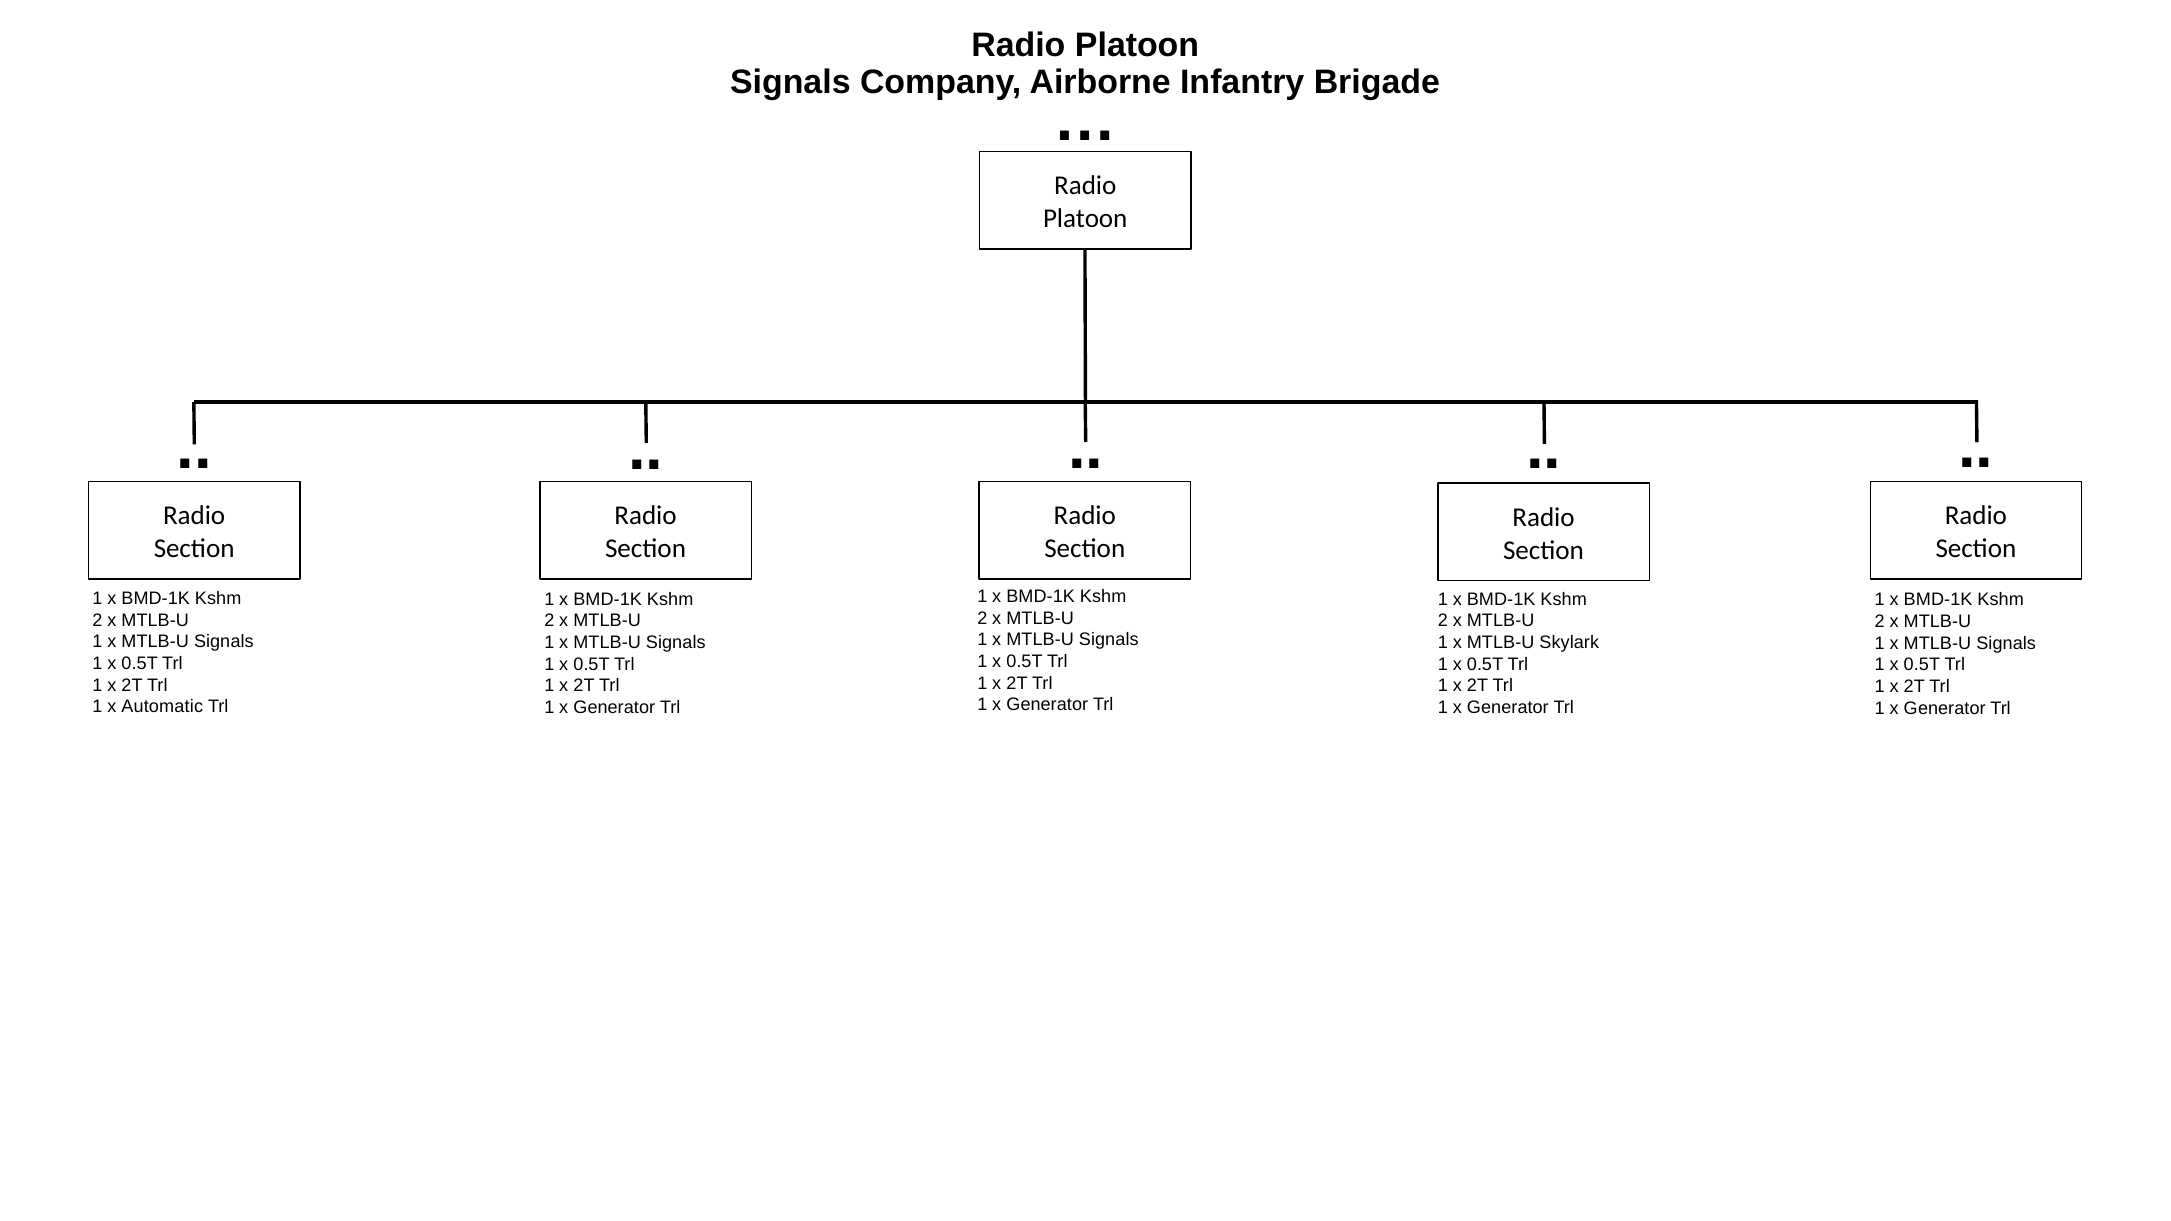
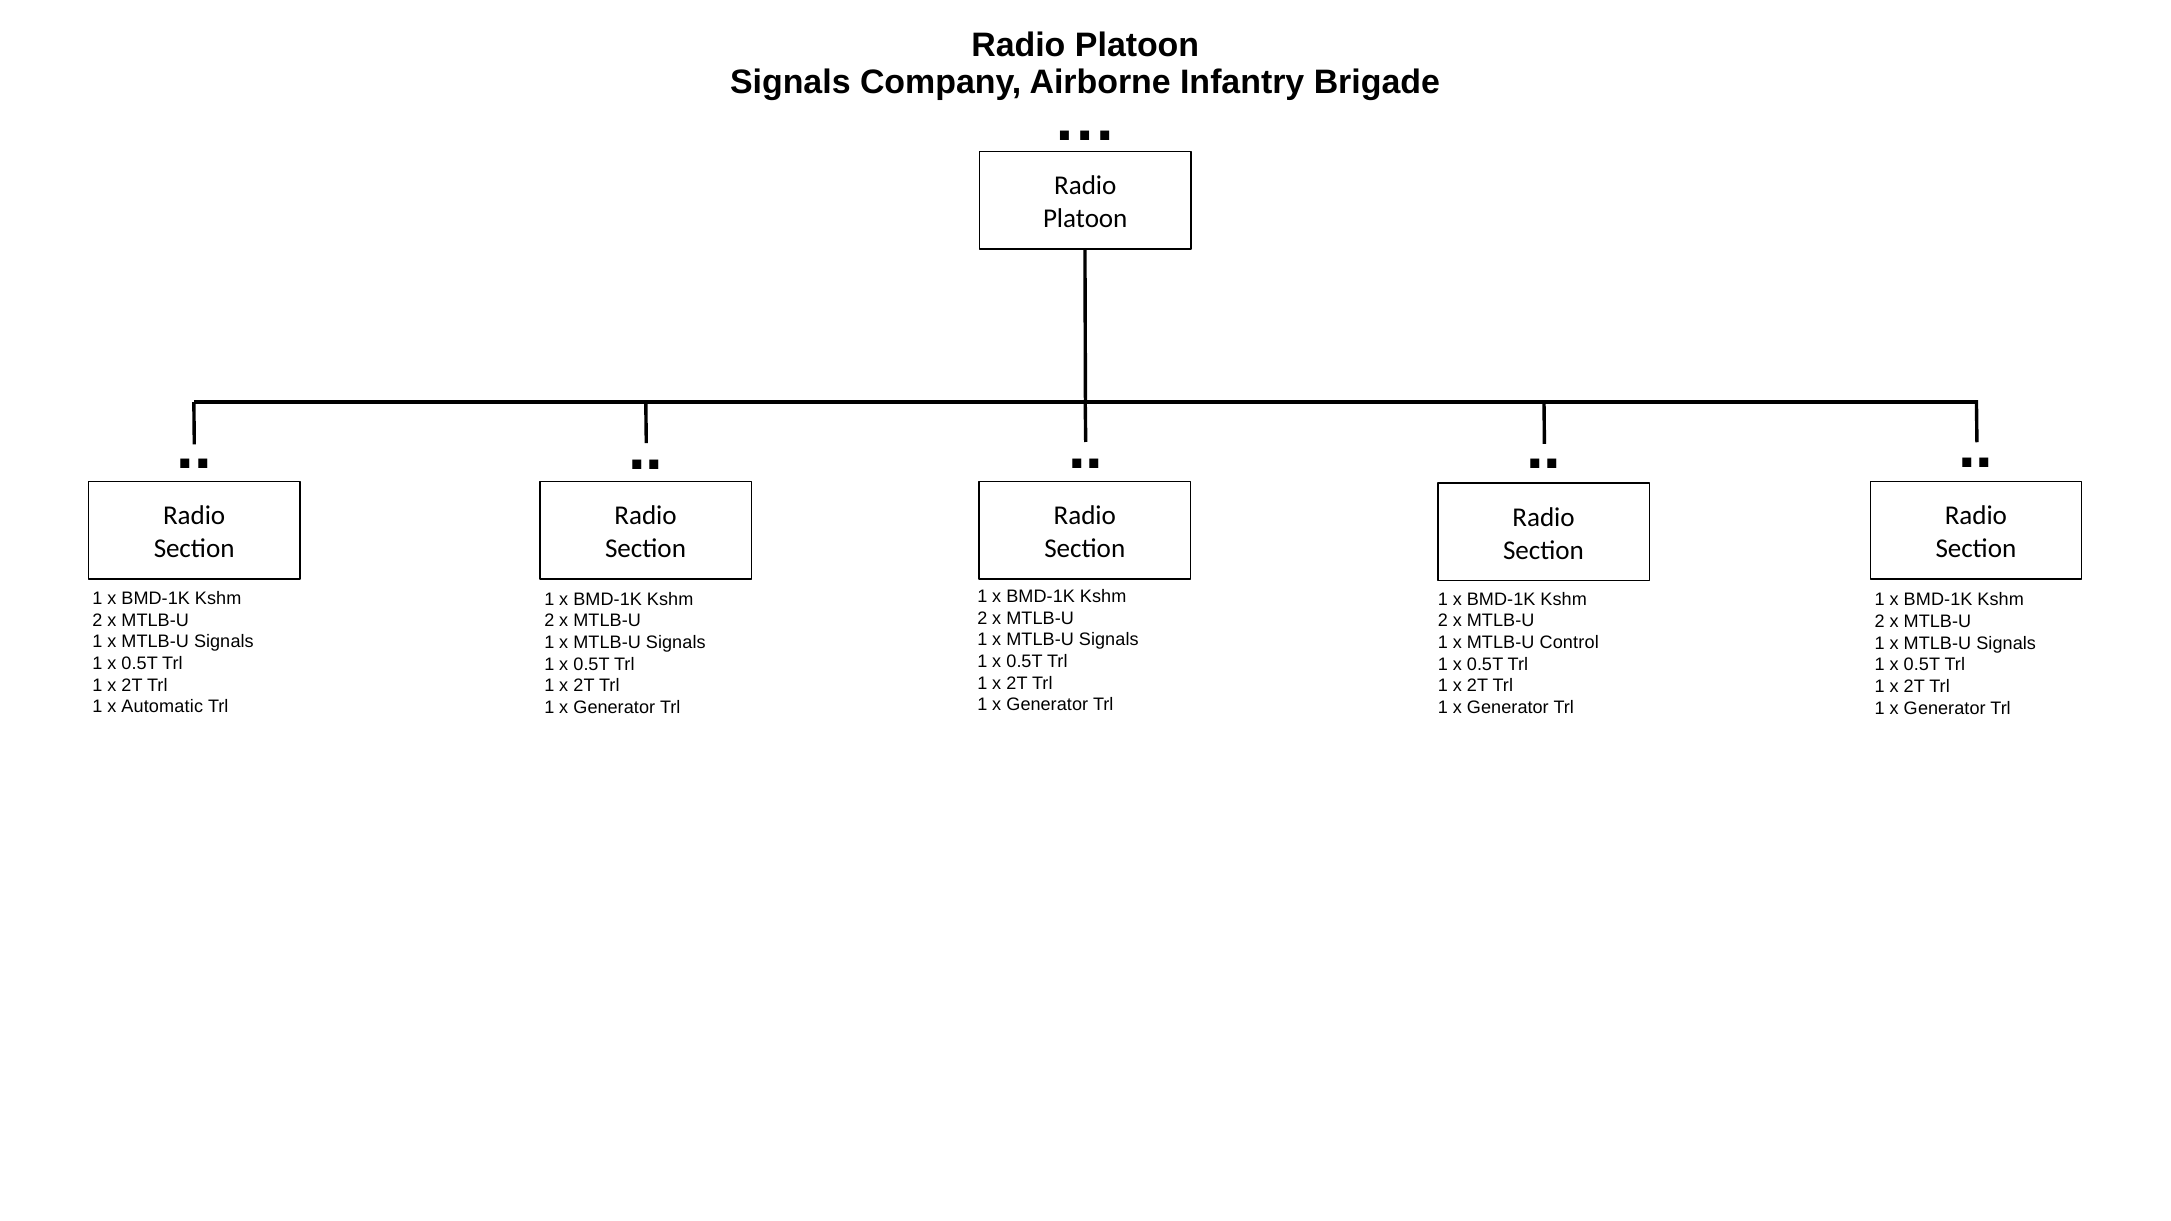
Skylark: Skylark -> Control (1569, 643)
